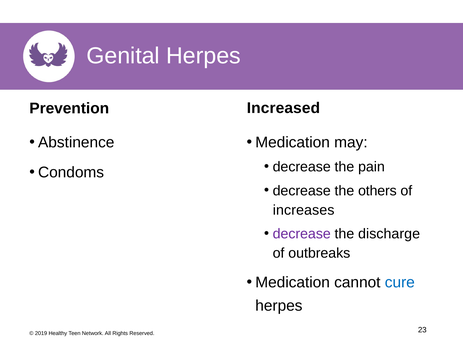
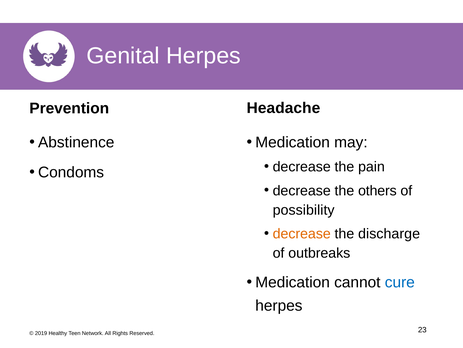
Increased: Increased -> Headache (283, 108)
increases: increases -> possibility (304, 210)
decrease colour: purple -> orange (302, 233)
